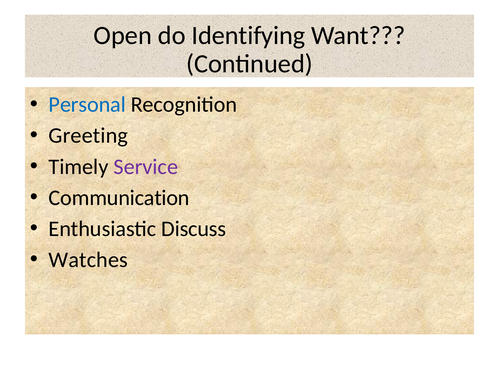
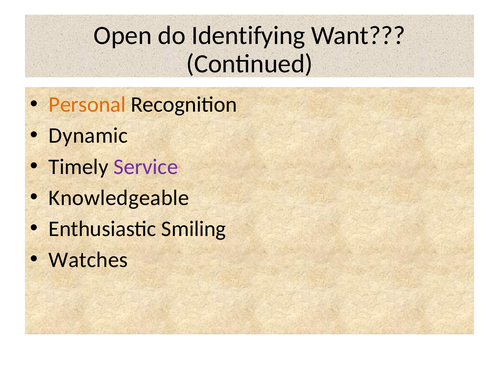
Personal colour: blue -> orange (87, 105)
Greeting: Greeting -> Dynamic (88, 136)
Communication: Communication -> Knowledgeable (119, 198)
Discuss: Discuss -> Smiling (194, 229)
